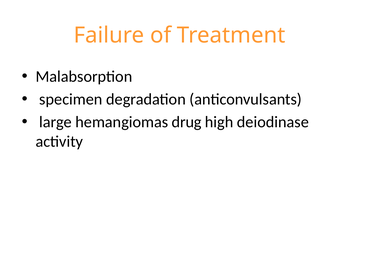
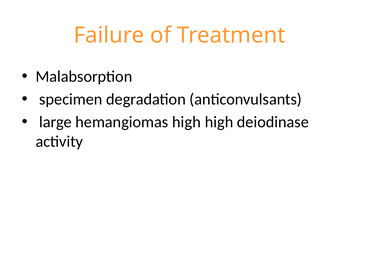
hemangiomas drug: drug -> high (186, 122)
